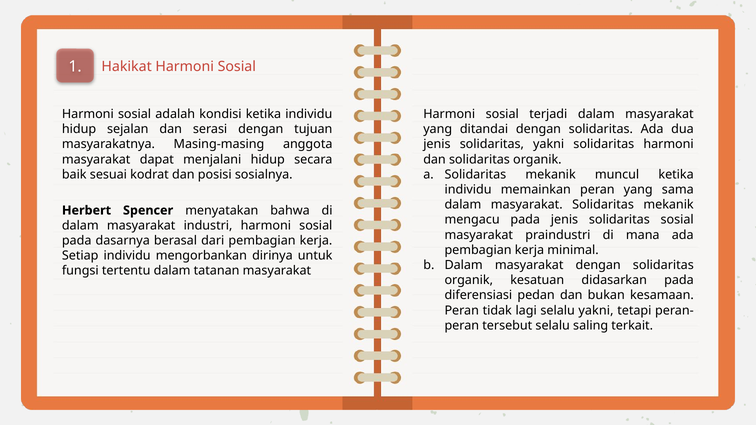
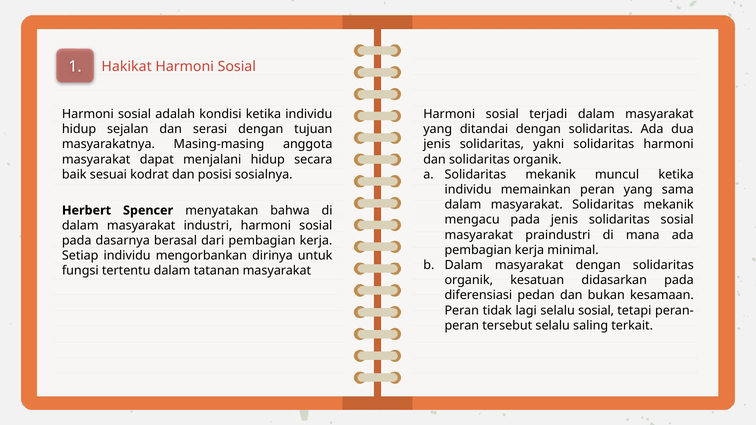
selalu yakni: yakni -> sosial (596, 311)
